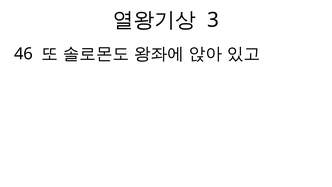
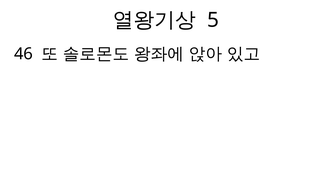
3: 3 -> 5 (213, 20)
